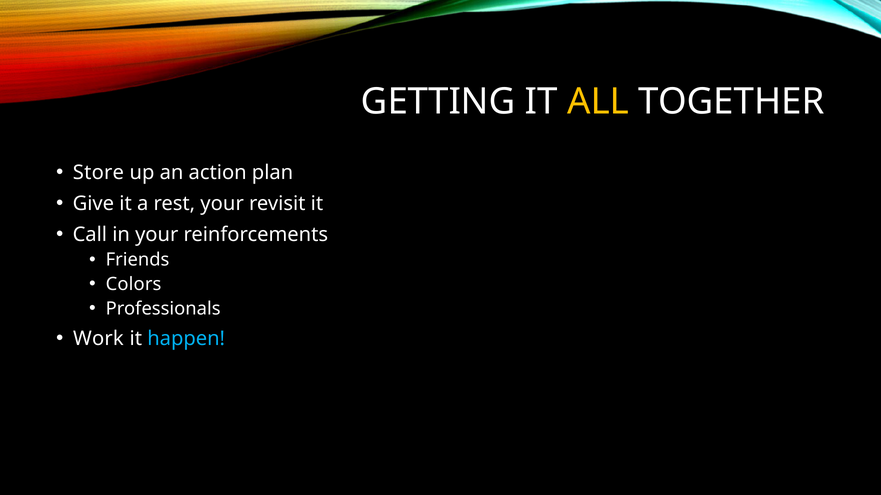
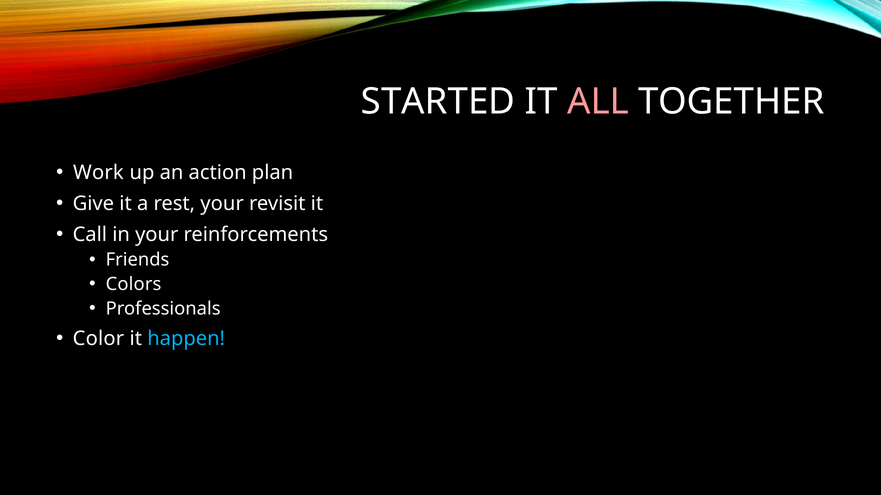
GETTING: GETTING -> STARTED (438, 102)
ALL colour: yellow -> pink (598, 102)
Store: Store -> Work (98, 173)
Work: Work -> Color (98, 339)
